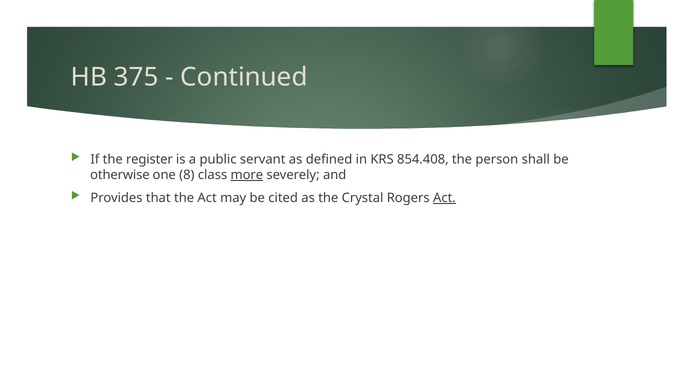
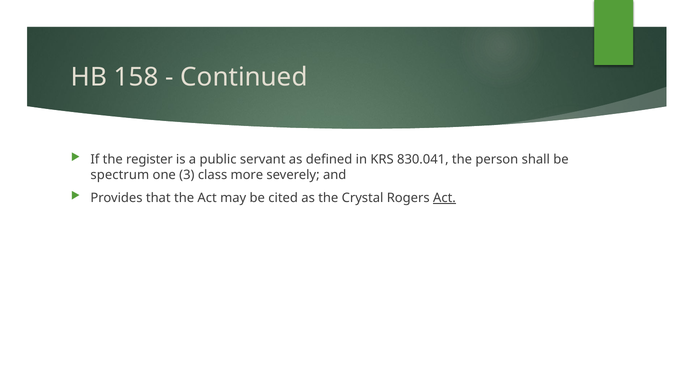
375: 375 -> 158 (136, 77)
854.408: 854.408 -> 830.041 (423, 160)
otherwise: otherwise -> spectrum (120, 175)
8: 8 -> 3 (187, 175)
more underline: present -> none (247, 175)
